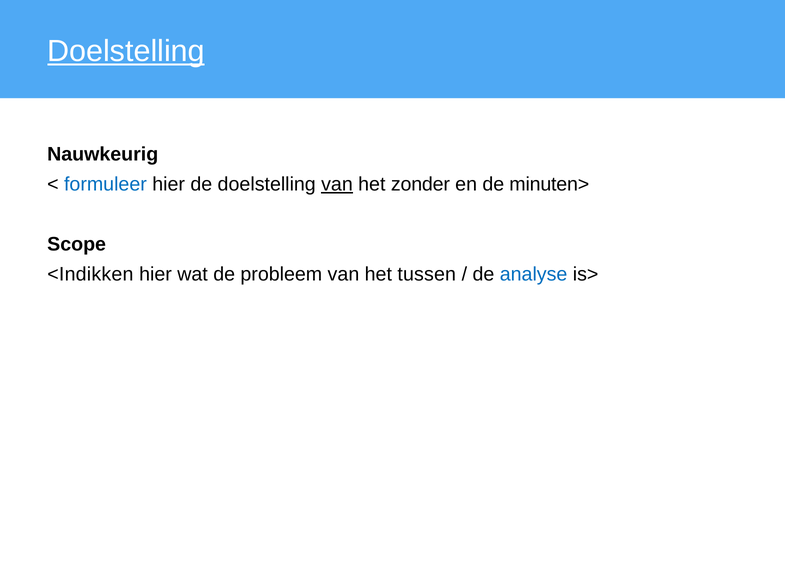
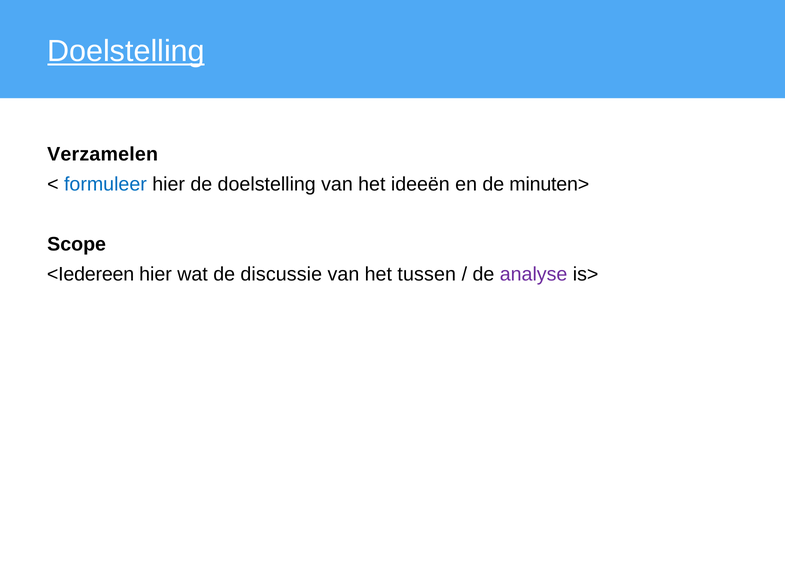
Nauwkeurig: Nauwkeurig -> Verzamelen (103, 154)
van underline: present -> none (337, 185)
zonder: zonder -> ideeën (420, 185)
<Indikken: <Indikken -> <Iedereen (91, 275)
probleem: probleem -> discussie (281, 275)
analyse colour: blue -> purple (534, 275)
